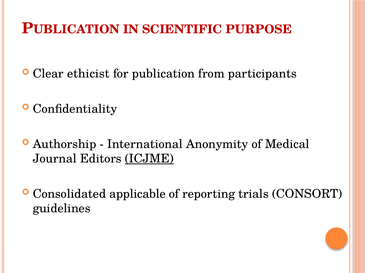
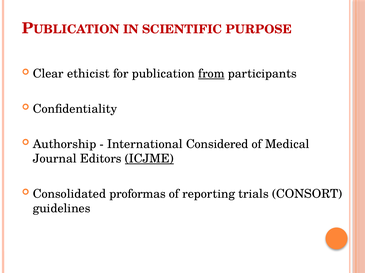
from underline: none -> present (211, 74)
Anonymity: Anonymity -> Considered (217, 144)
applicable: applicable -> proformas (138, 194)
